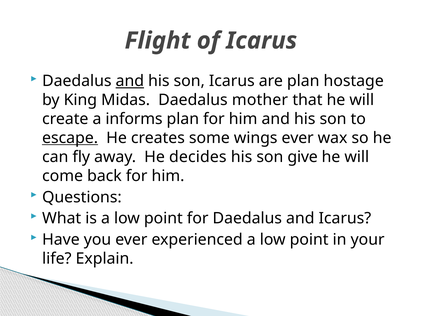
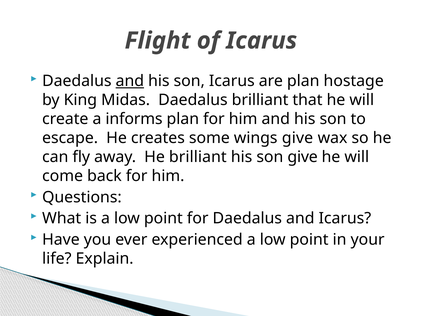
Daedalus mother: mother -> brilliant (260, 100)
escape underline: present -> none (70, 138)
wings ever: ever -> give (297, 138)
He decides: decides -> brilliant (198, 157)
